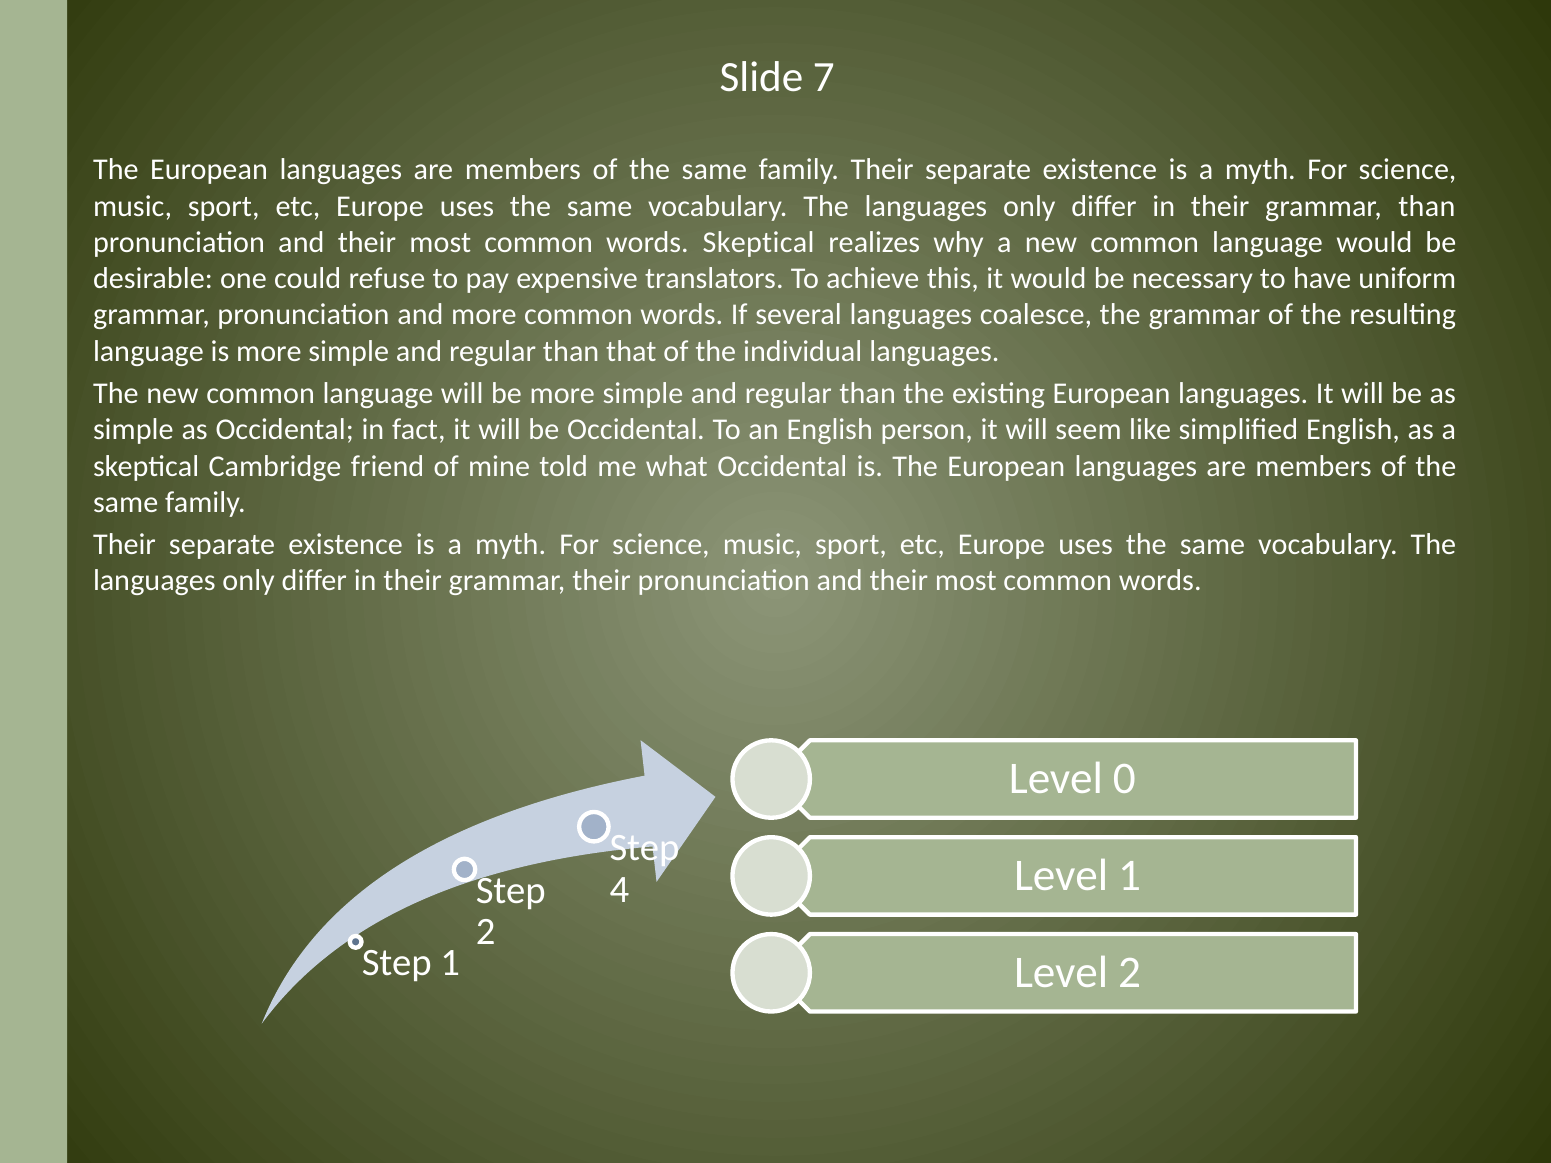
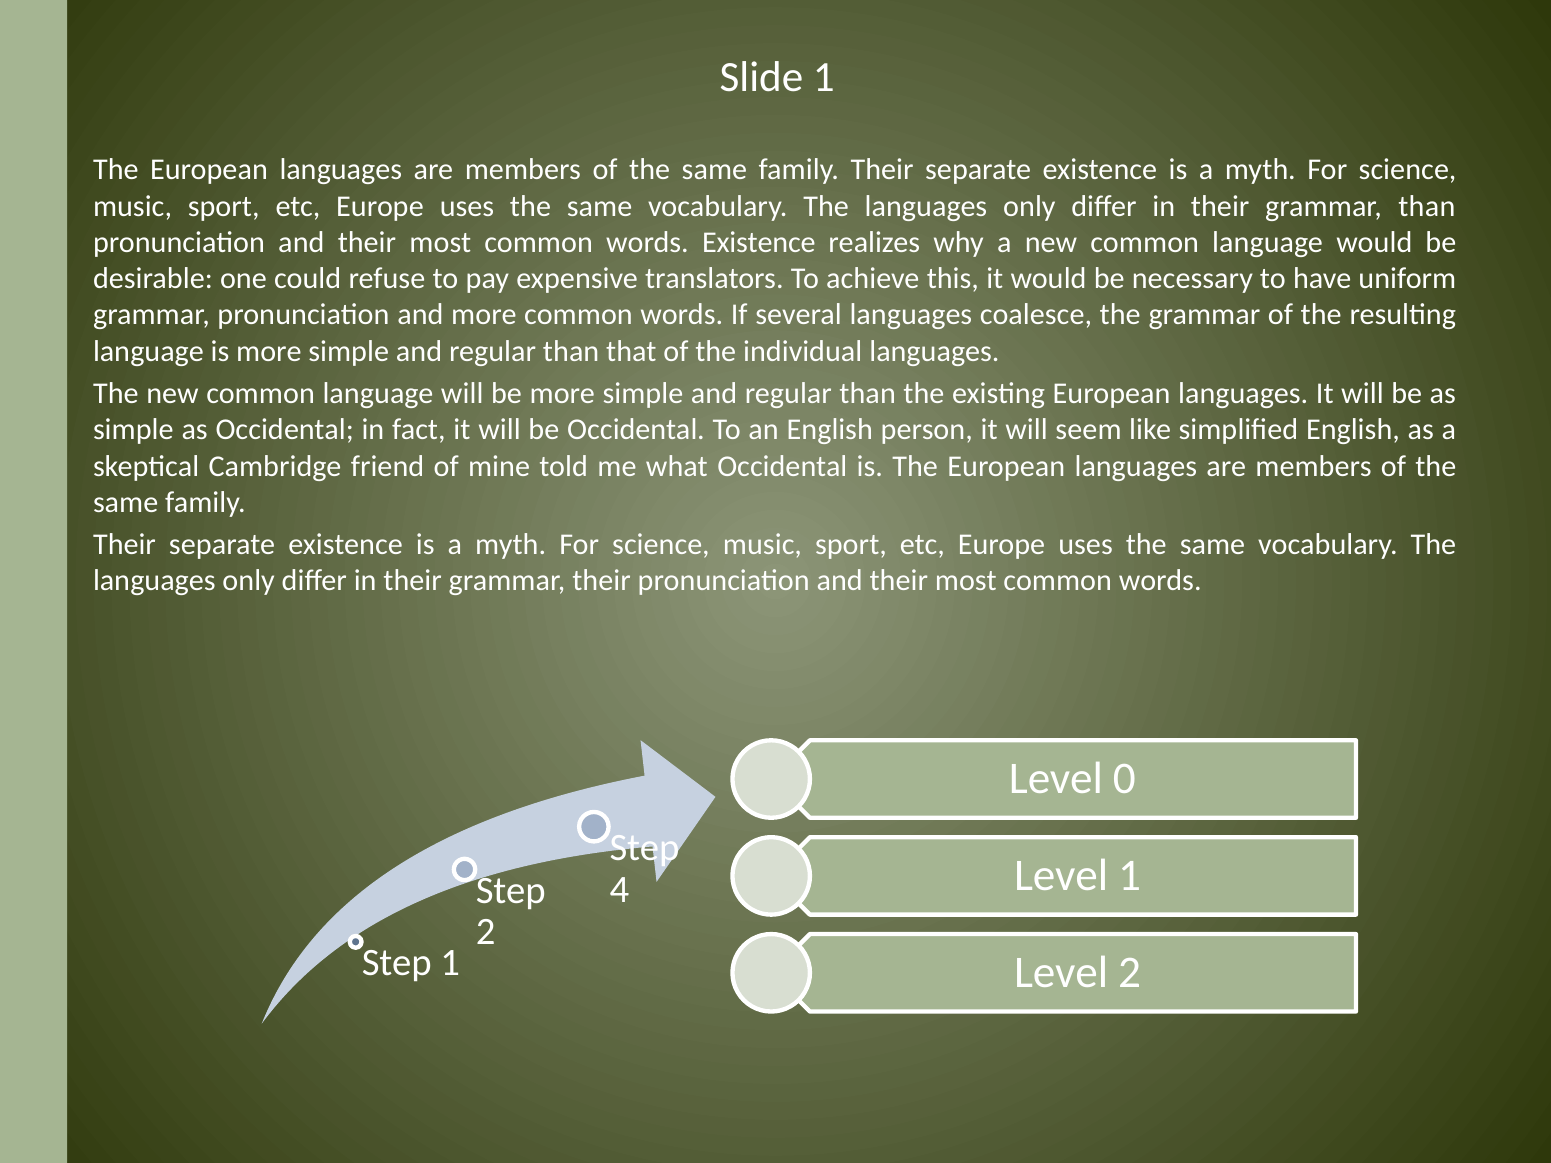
Slide 7: 7 -> 1 (824, 78)
words Skeptical: Skeptical -> Existence (759, 242)
